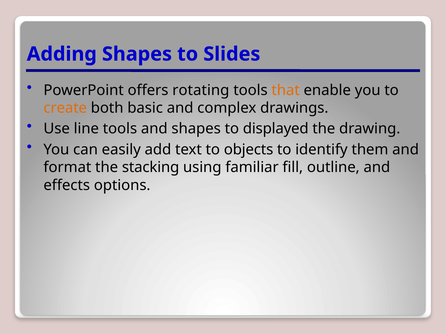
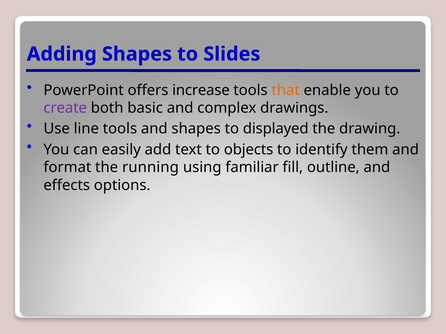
rotating: rotating -> increase (201, 90)
create colour: orange -> purple (65, 108)
stacking: stacking -> running (150, 168)
